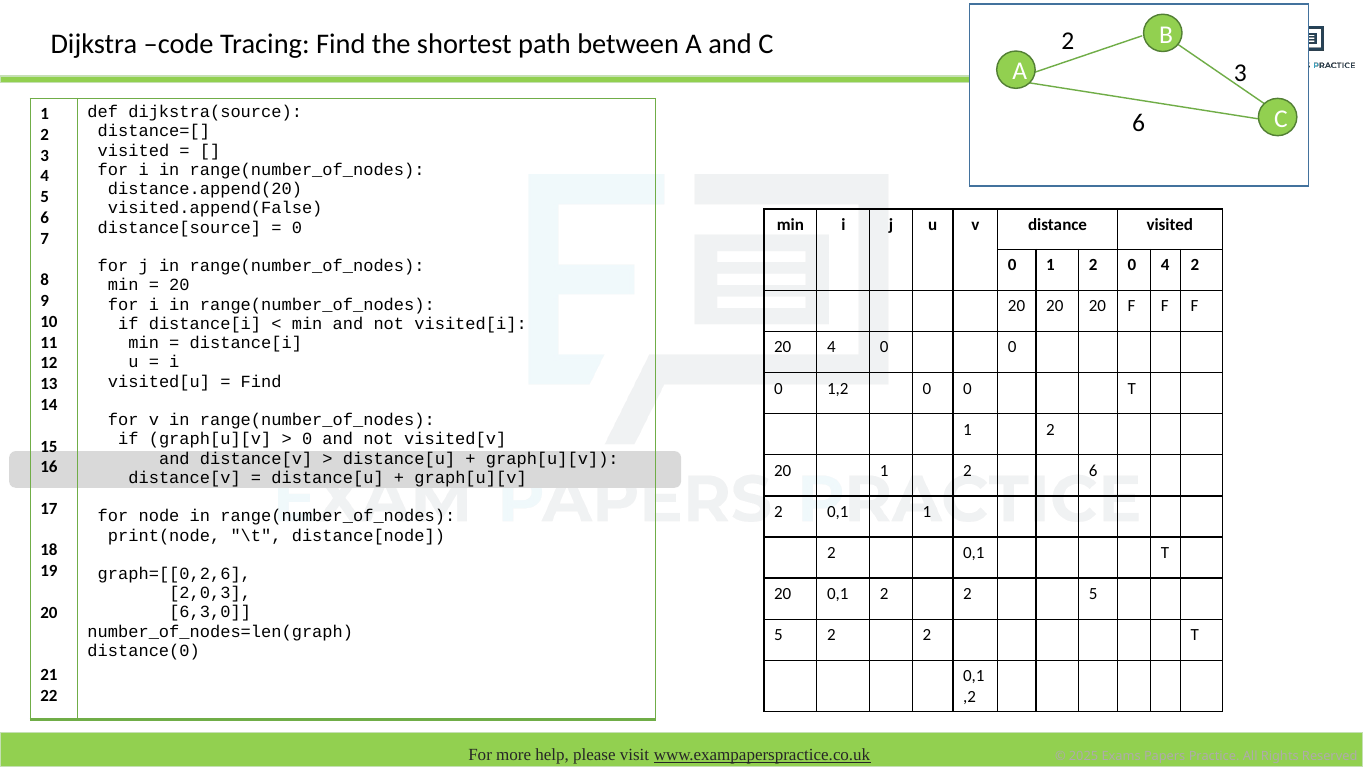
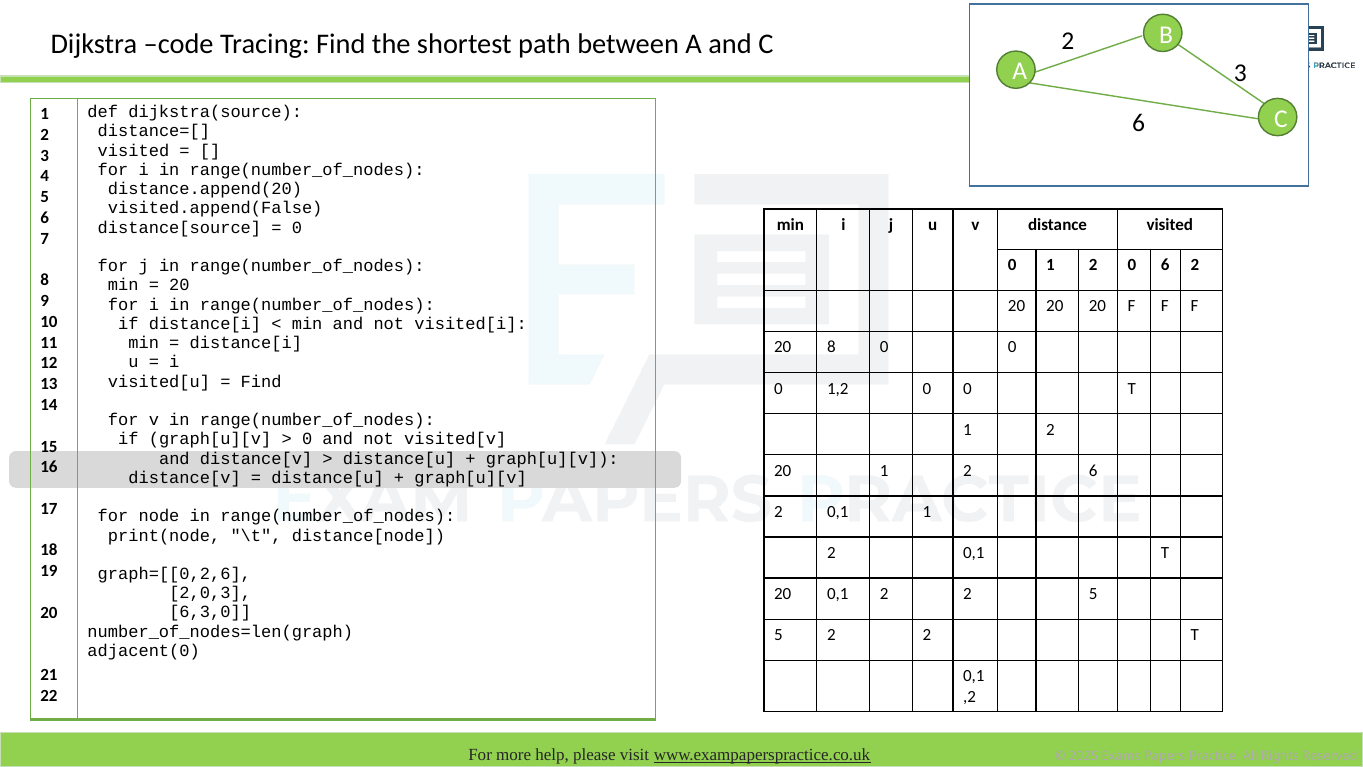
0 4: 4 -> 6 (1165, 265)
20 4: 4 -> 8 (831, 347)
distance(0: distance(0 -> adjacent(0 (144, 651)
